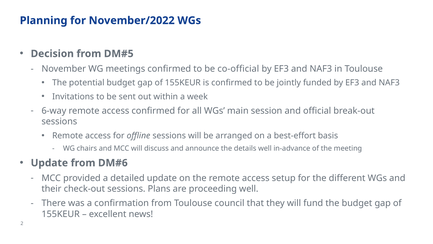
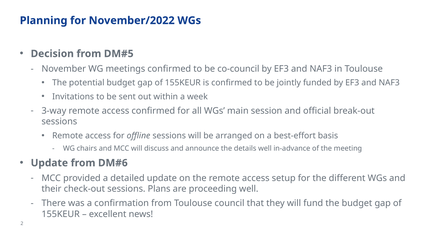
co-official: co-official -> co-council (238, 69)
6-way: 6-way -> 3-way (54, 111)
